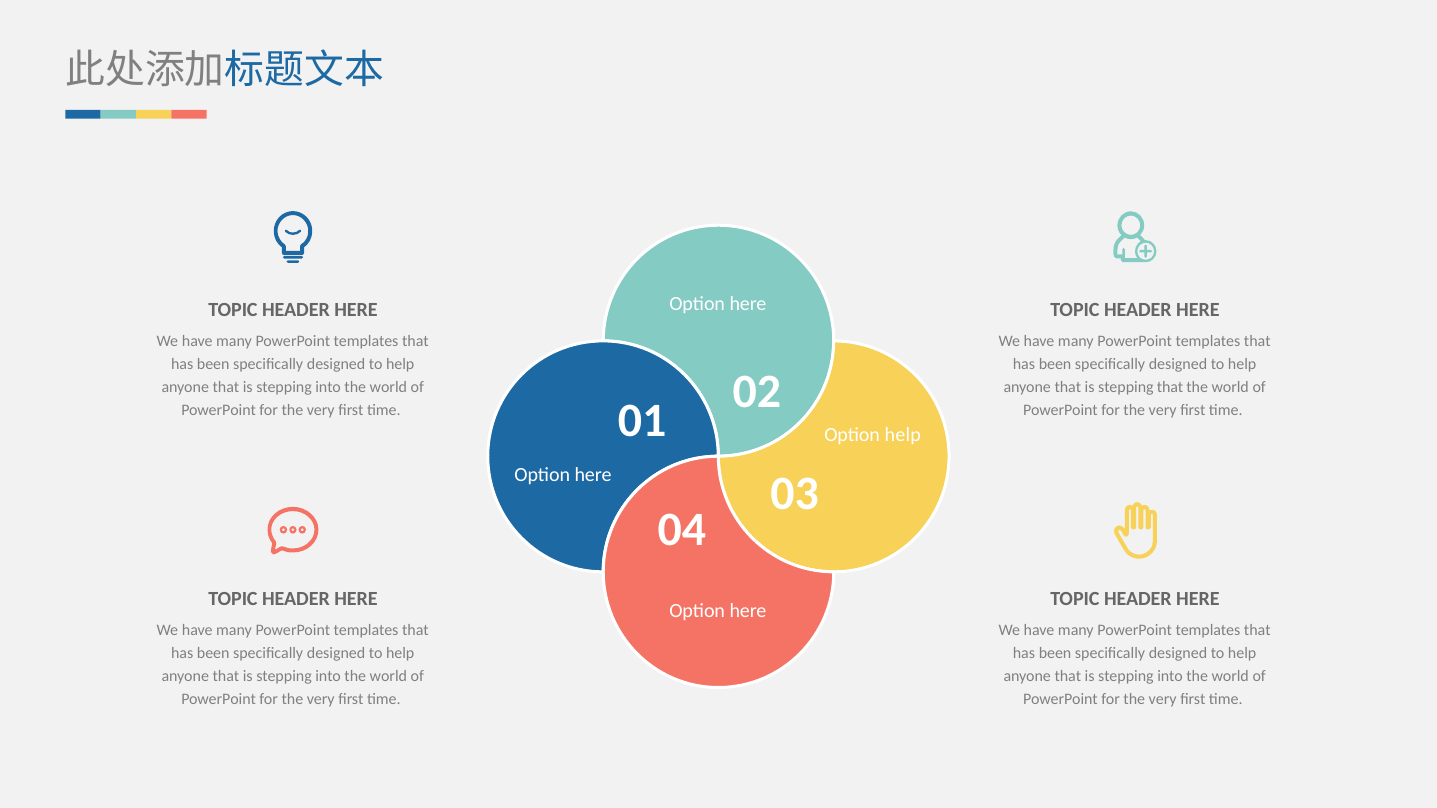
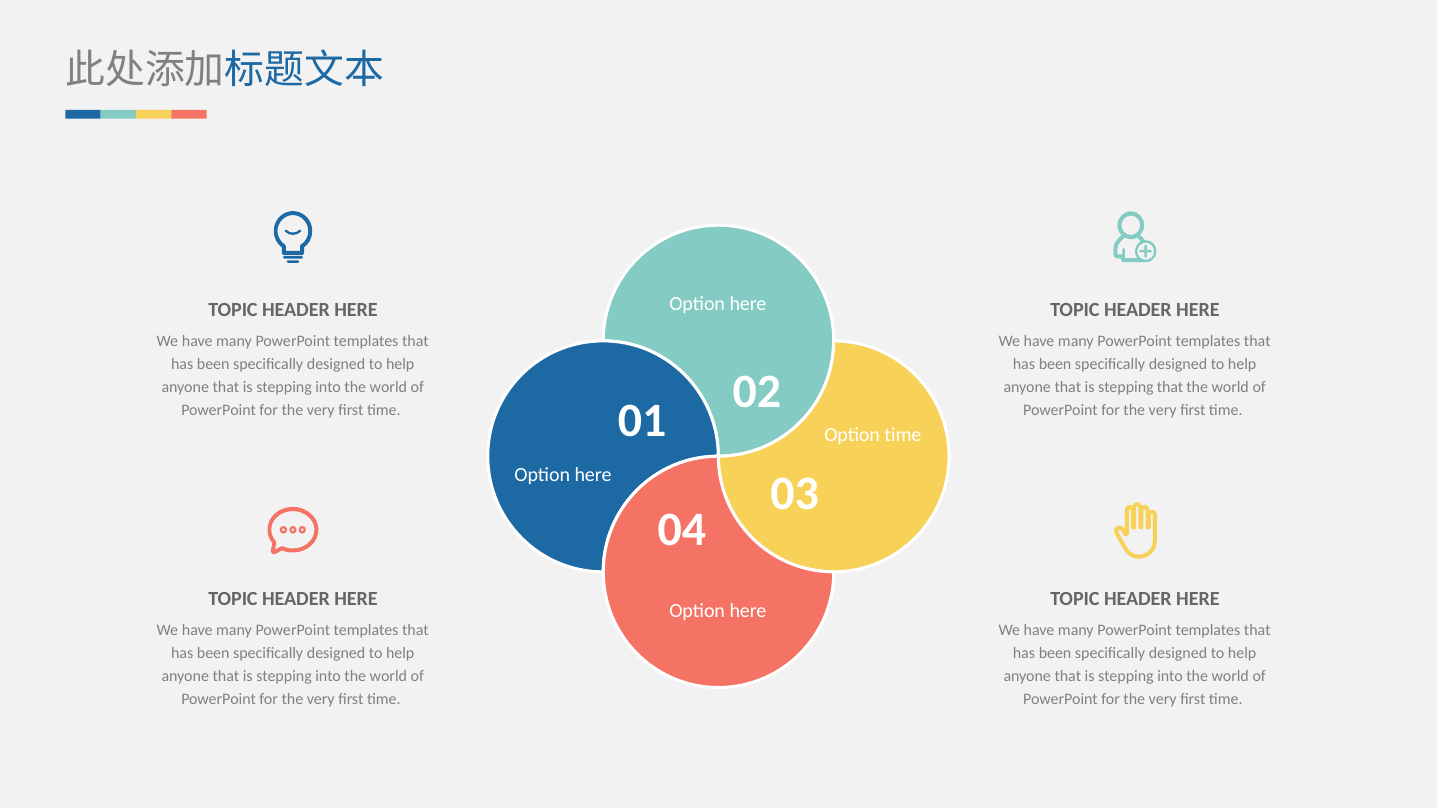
Option help: help -> time (903, 435)
